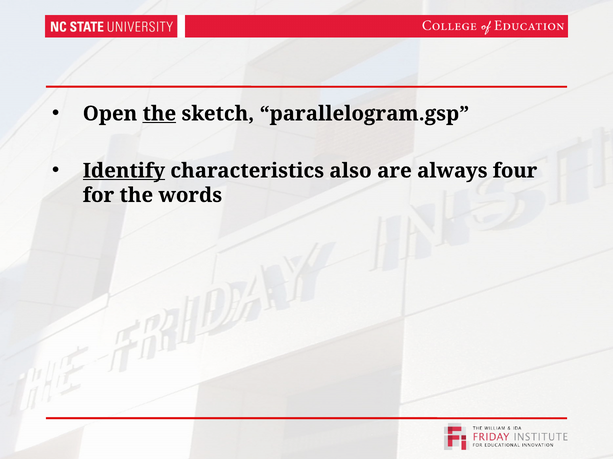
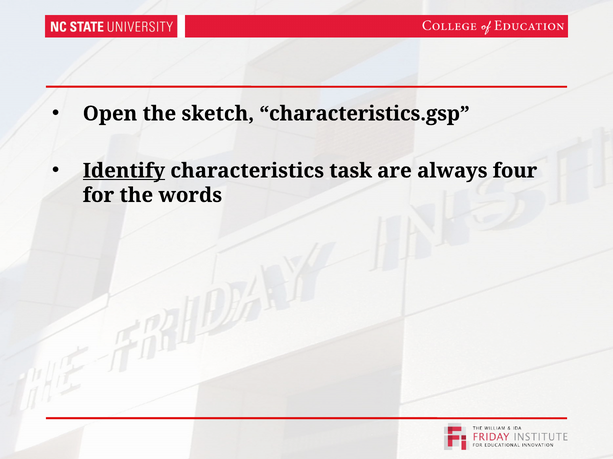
the underline: present -> none (159, 114)
parallelogram.gsp: parallelogram.gsp -> characteristics.gsp (365, 114)
also: also -> task (351, 171)
